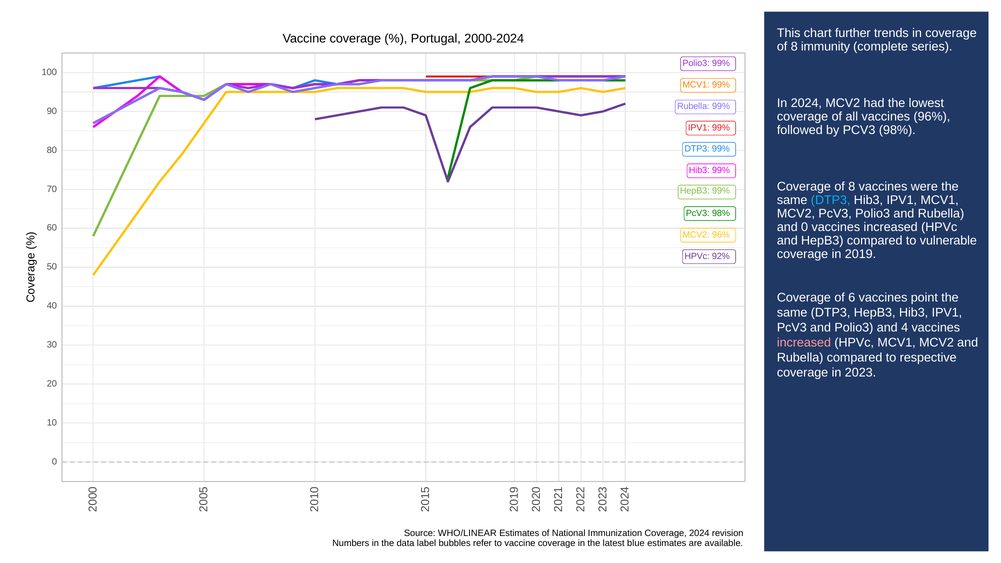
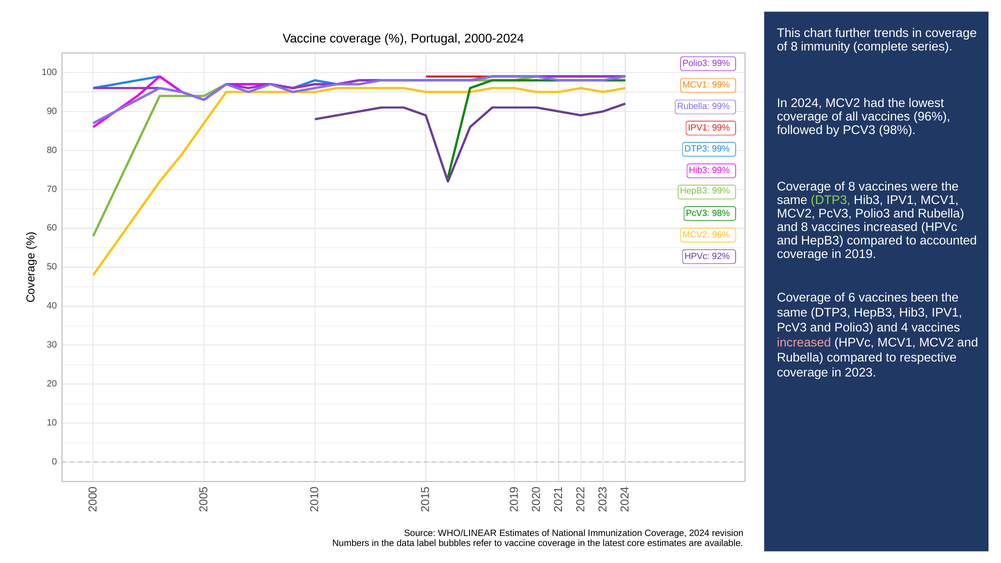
DTP3 colour: light blue -> light green (831, 200)
and 0: 0 -> 8 (805, 227)
vulnerable: vulnerable -> accounted (948, 241)
point: point -> been (924, 298)
blue: blue -> core (636, 543)
